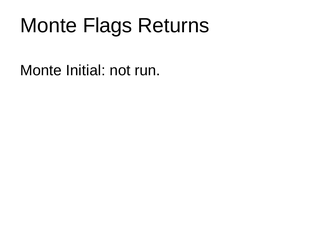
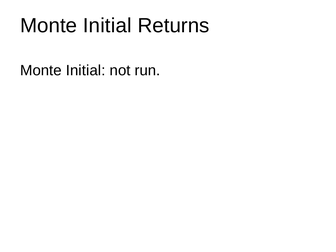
Flags: Flags -> Initial (107, 26)
